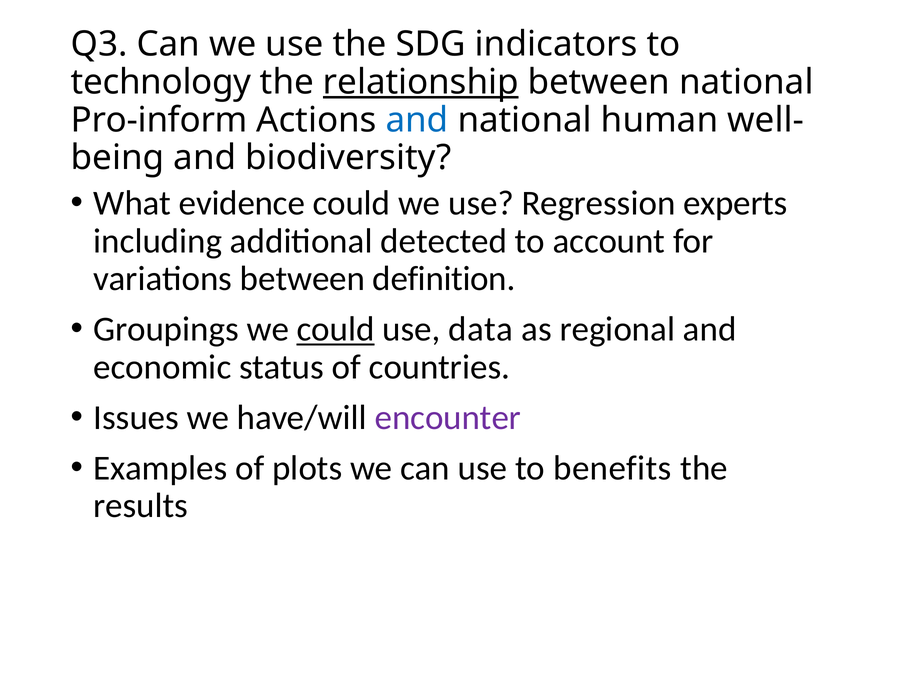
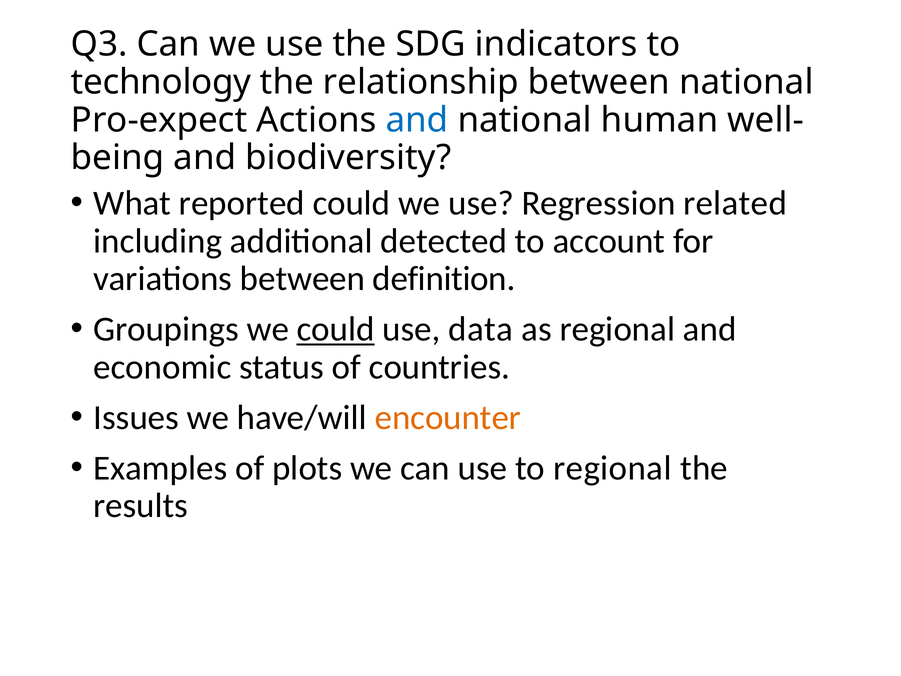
relationship underline: present -> none (421, 82)
Pro-inform: Pro-inform -> Pro-expect (159, 120)
evidence: evidence -> reported (242, 203)
experts: experts -> related (735, 203)
encounter colour: purple -> orange (448, 417)
to benefits: benefits -> regional (612, 468)
